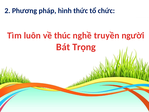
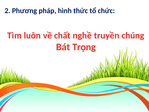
thúc: thúc -> chất (62, 35)
người: người -> chúng (133, 35)
